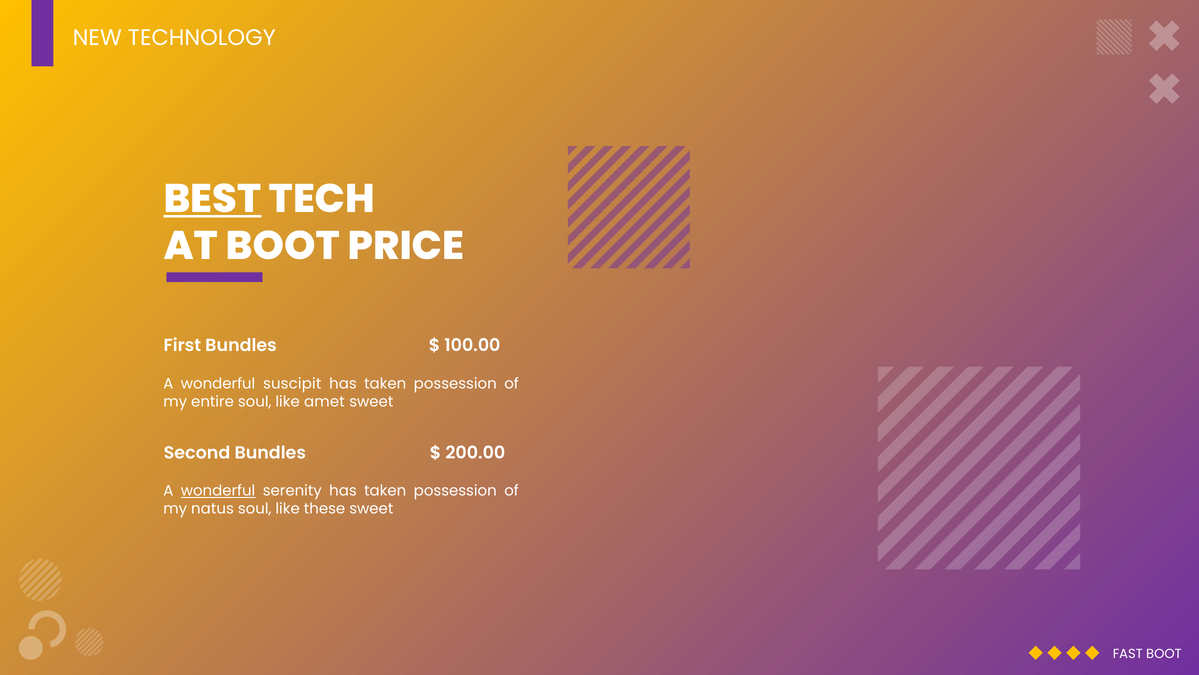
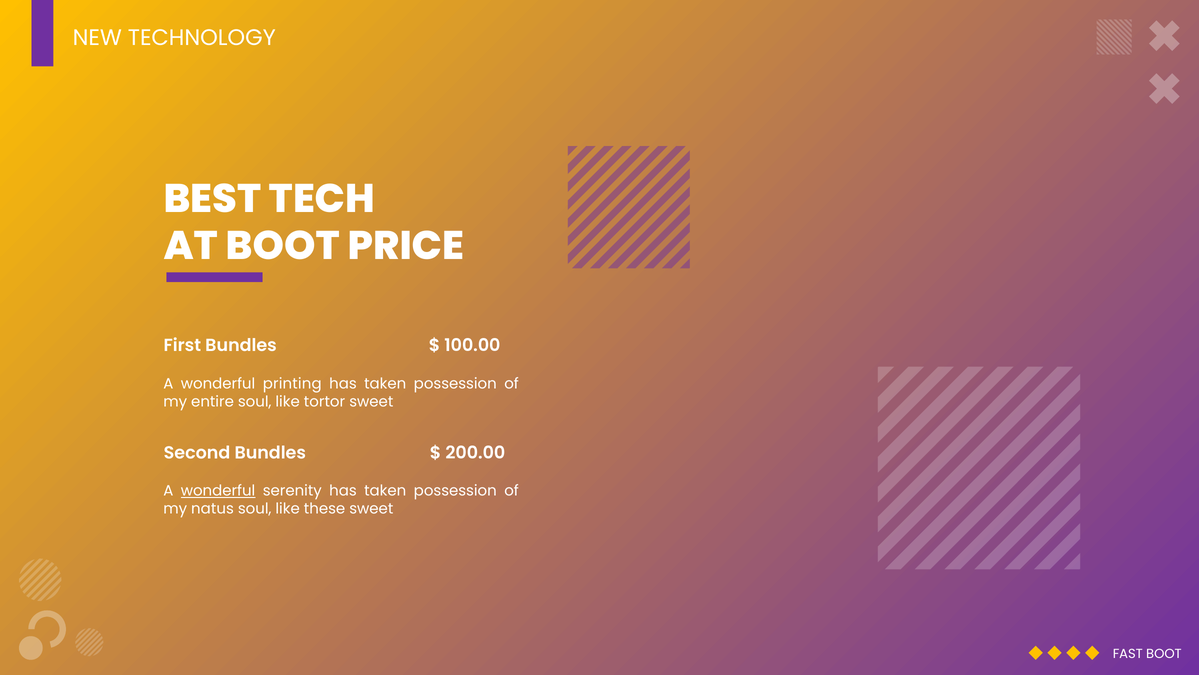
BEST underline: present -> none (212, 199)
suscipit: suscipit -> printing (292, 383)
amet: amet -> tortor (324, 401)
